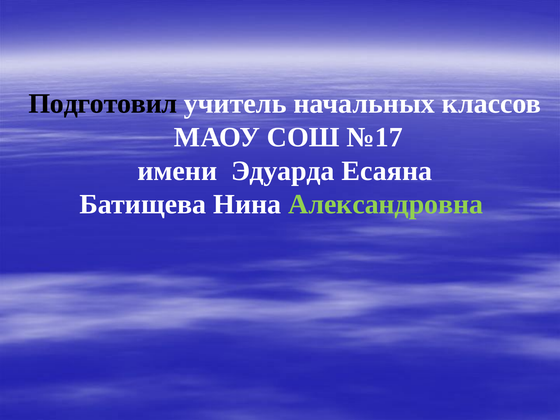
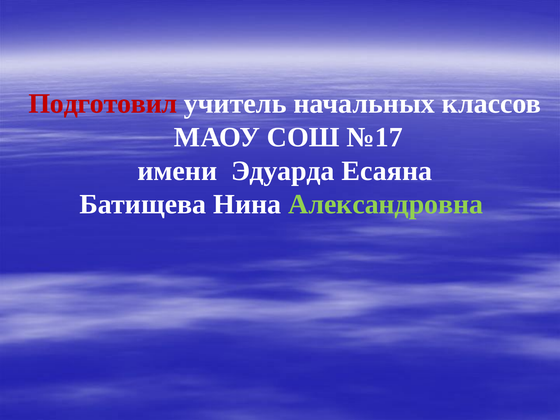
Подготовил colour: black -> red (103, 104)
